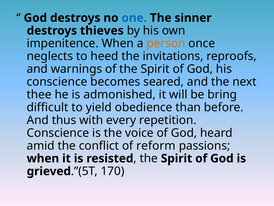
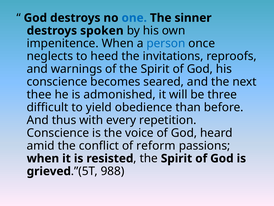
thieves: thieves -> spoken (102, 31)
person colour: orange -> blue (166, 43)
bring: bring -> three (222, 94)
170: 170 -> 988 (113, 171)
